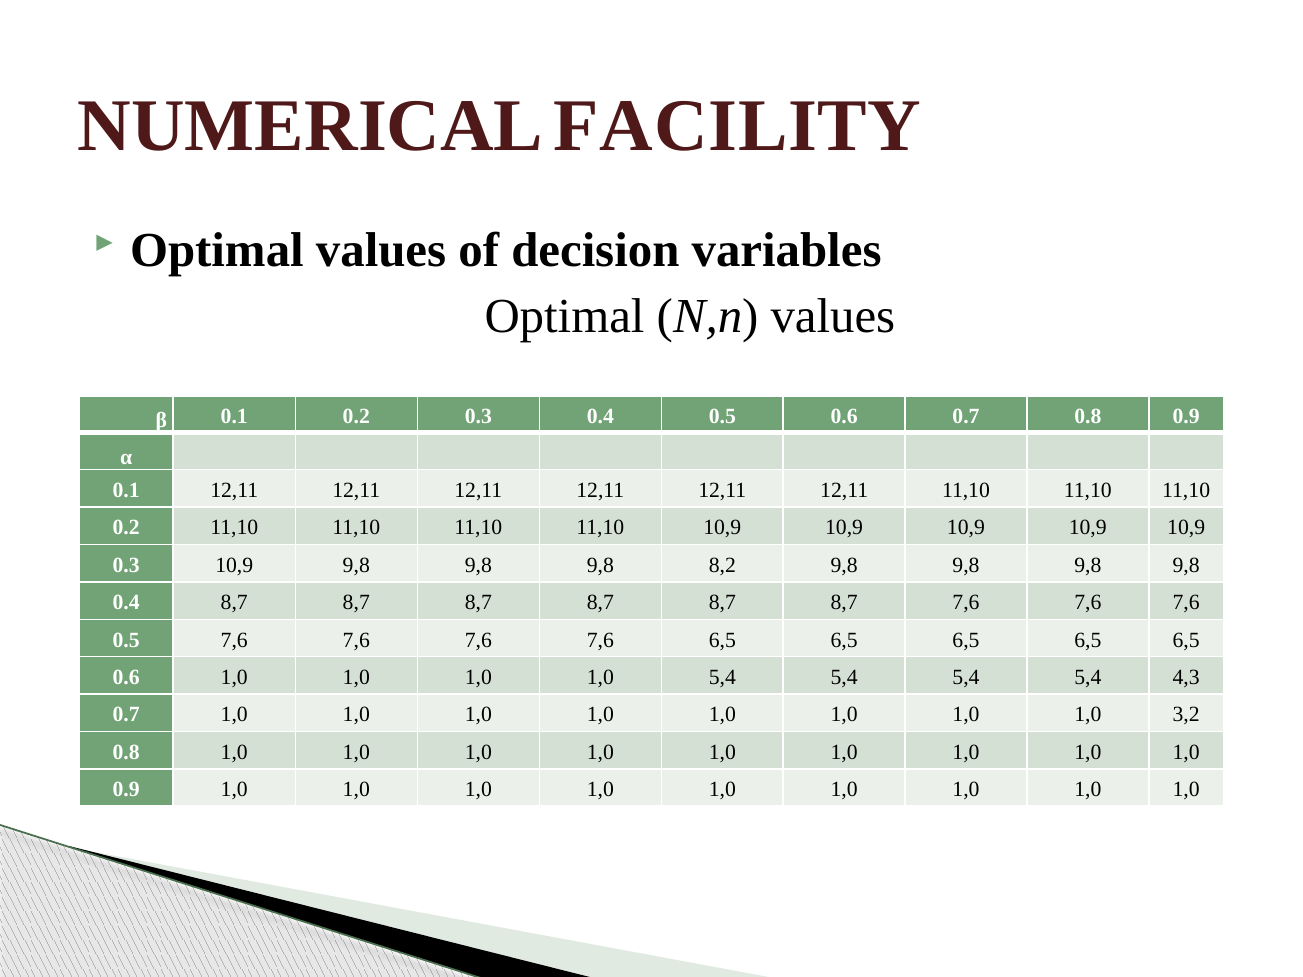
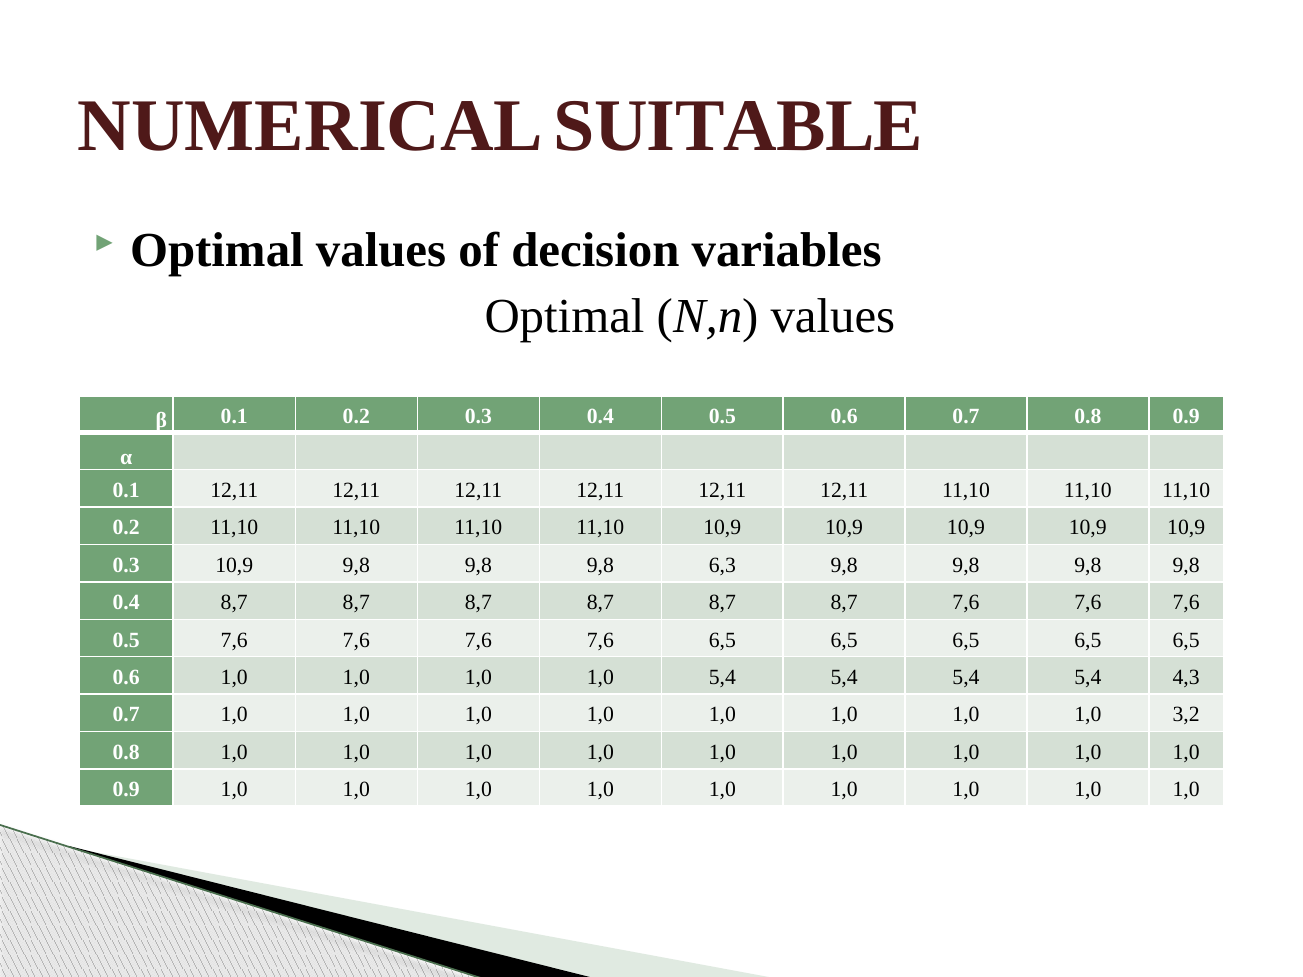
FACILITY: FACILITY -> SUITABLE (738, 126)
8,2: 8,2 -> 6,3 (722, 565)
